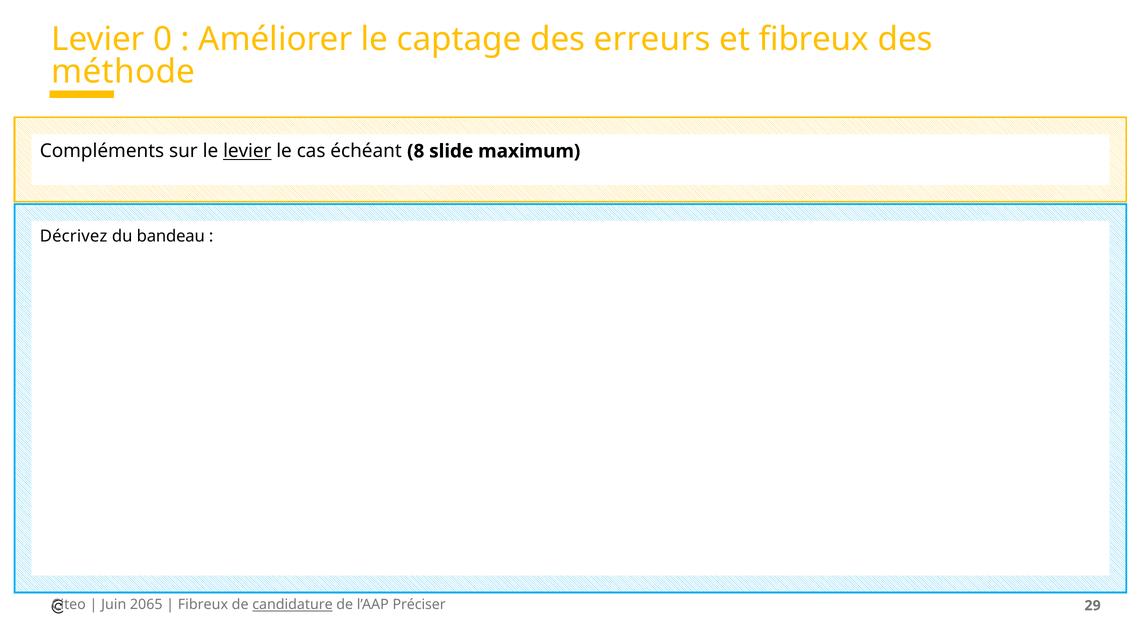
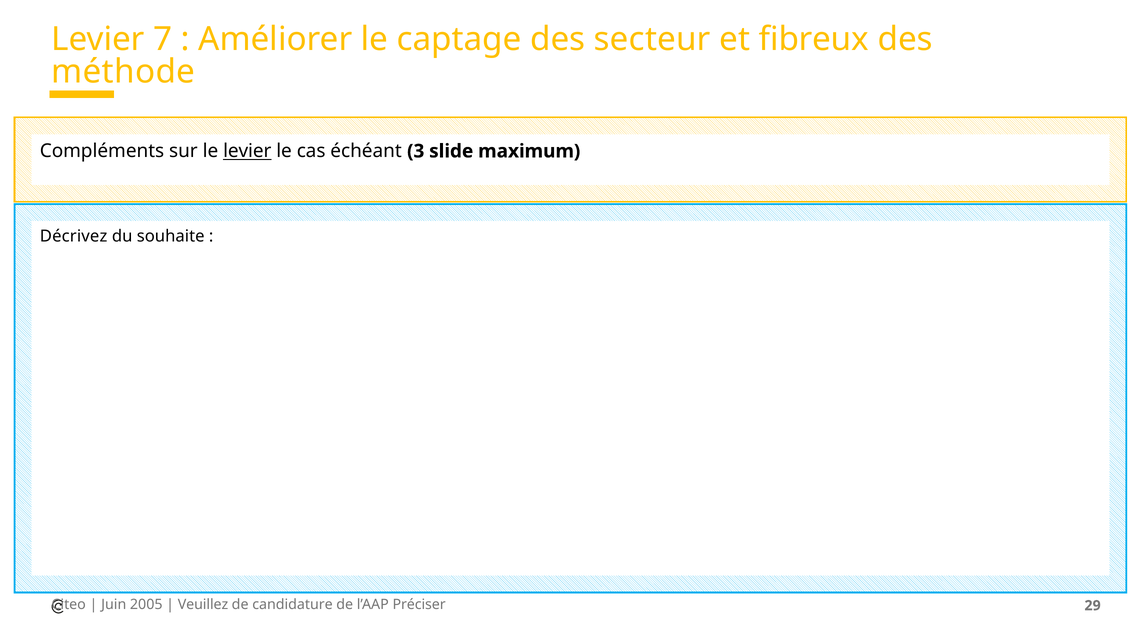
0: 0 -> 7 (163, 39)
erreurs: erreurs -> secteur (652, 39)
8: 8 -> 3 (416, 151)
bandeau: bandeau -> souhaite (171, 236)
2065: 2065 -> 2005 (146, 605)
Fibreux: Fibreux -> Veuillez (203, 605)
candidature underline: present -> none (292, 605)
